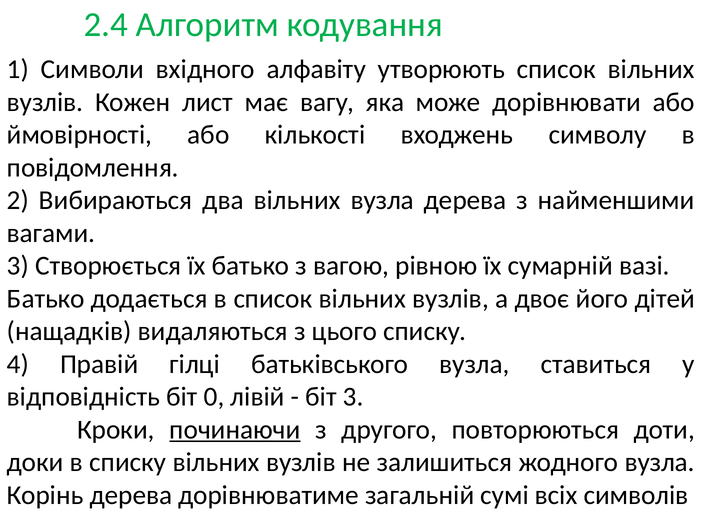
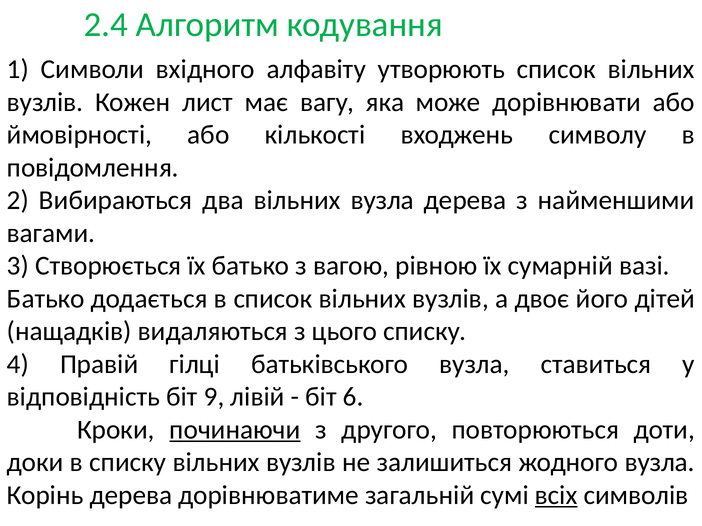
0: 0 -> 9 (214, 397)
біт 3: 3 -> 6 (353, 397)
всіх underline: none -> present (556, 495)
